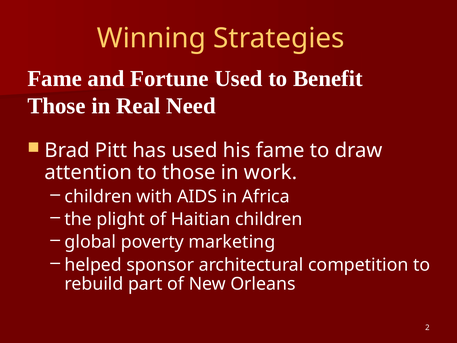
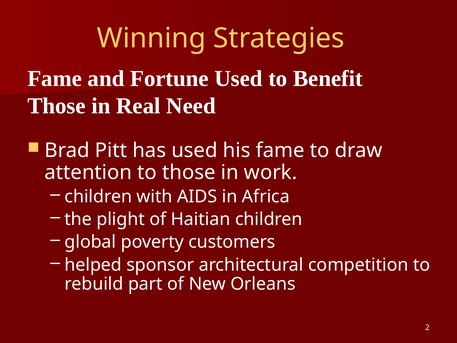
marketing: marketing -> customers (232, 242)
